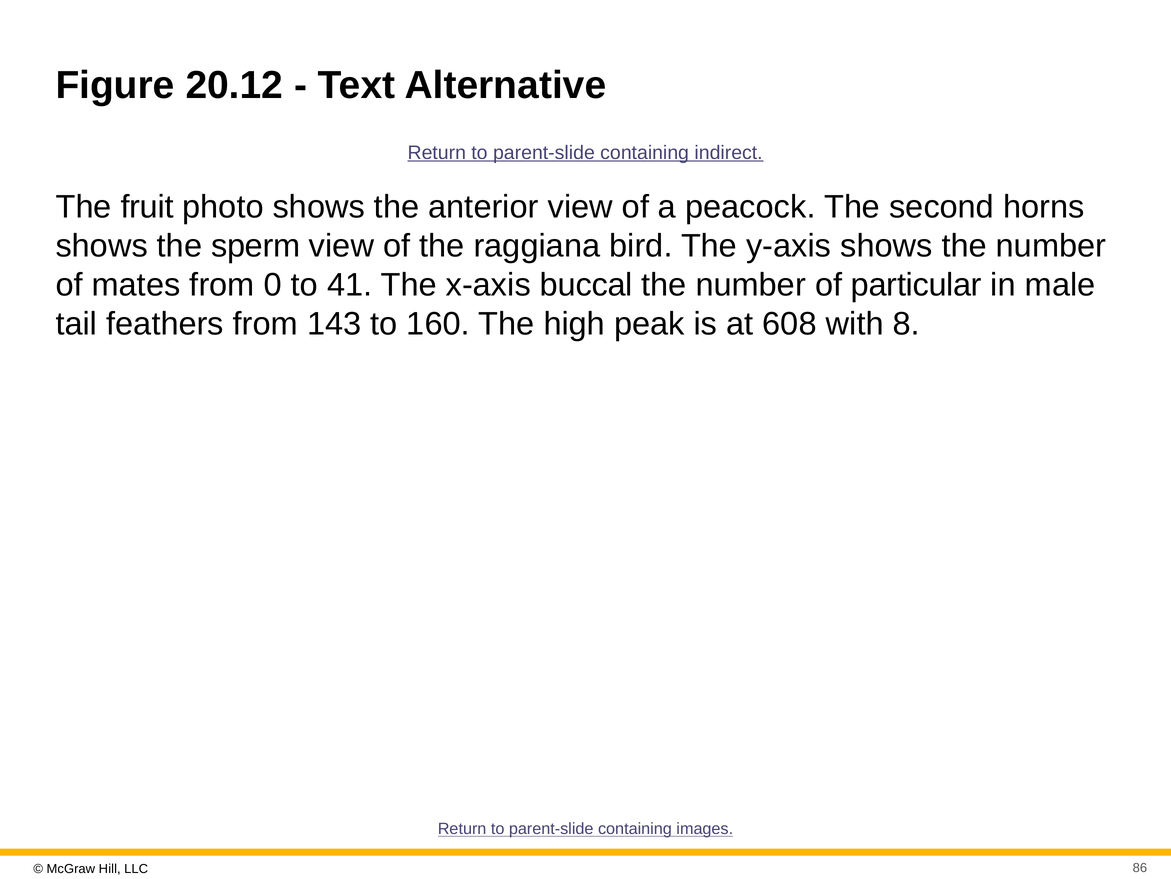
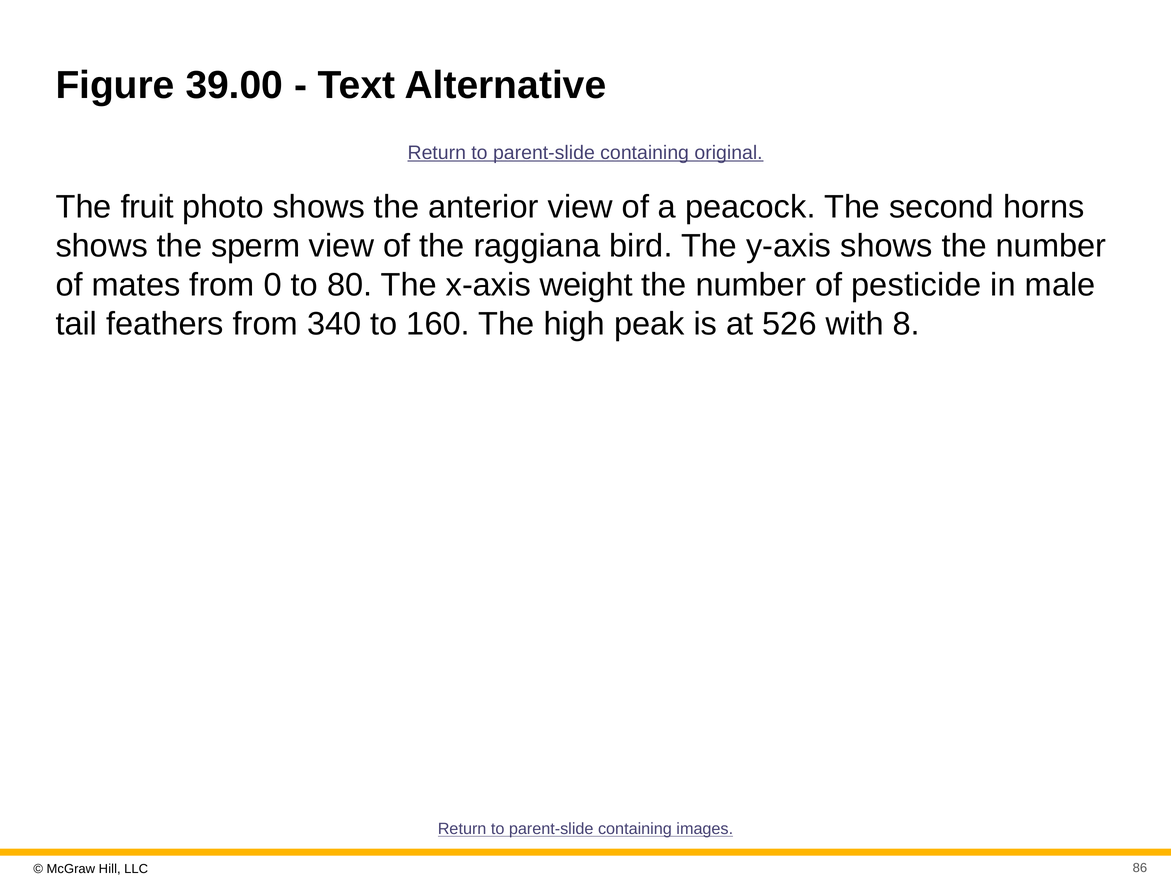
20.12: 20.12 -> 39.00 (234, 85)
indirect: indirect -> original (729, 153)
41: 41 -> 80 (350, 285)
buccal: buccal -> weight (586, 285)
particular: particular -> pesticide (916, 285)
143: 143 -> 340 (334, 324)
608: 608 -> 526 (790, 324)
